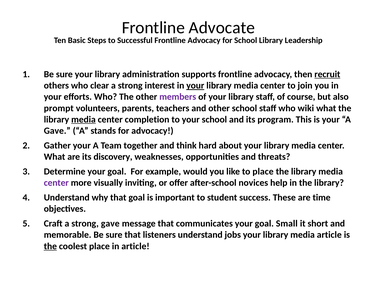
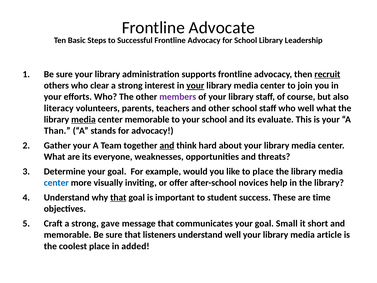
prompt: prompt -> literacy (59, 108)
who wiki: wiki -> well (306, 108)
center completion: completion -> memorable (147, 119)
program: program -> evaluate (276, 119)
Gave: Gave -> Than (57, 131)
and underline: none -> present (167, 145)
discovery: discovery -> everyone (113, 157)
center colour: purple -> blue (56, 183)
that underline: none -> present (118, 197)
understand jobs: jobs -> well (233, 235)
the underline: present -> none (50, 246)
in article: article -> added (135, 246)
